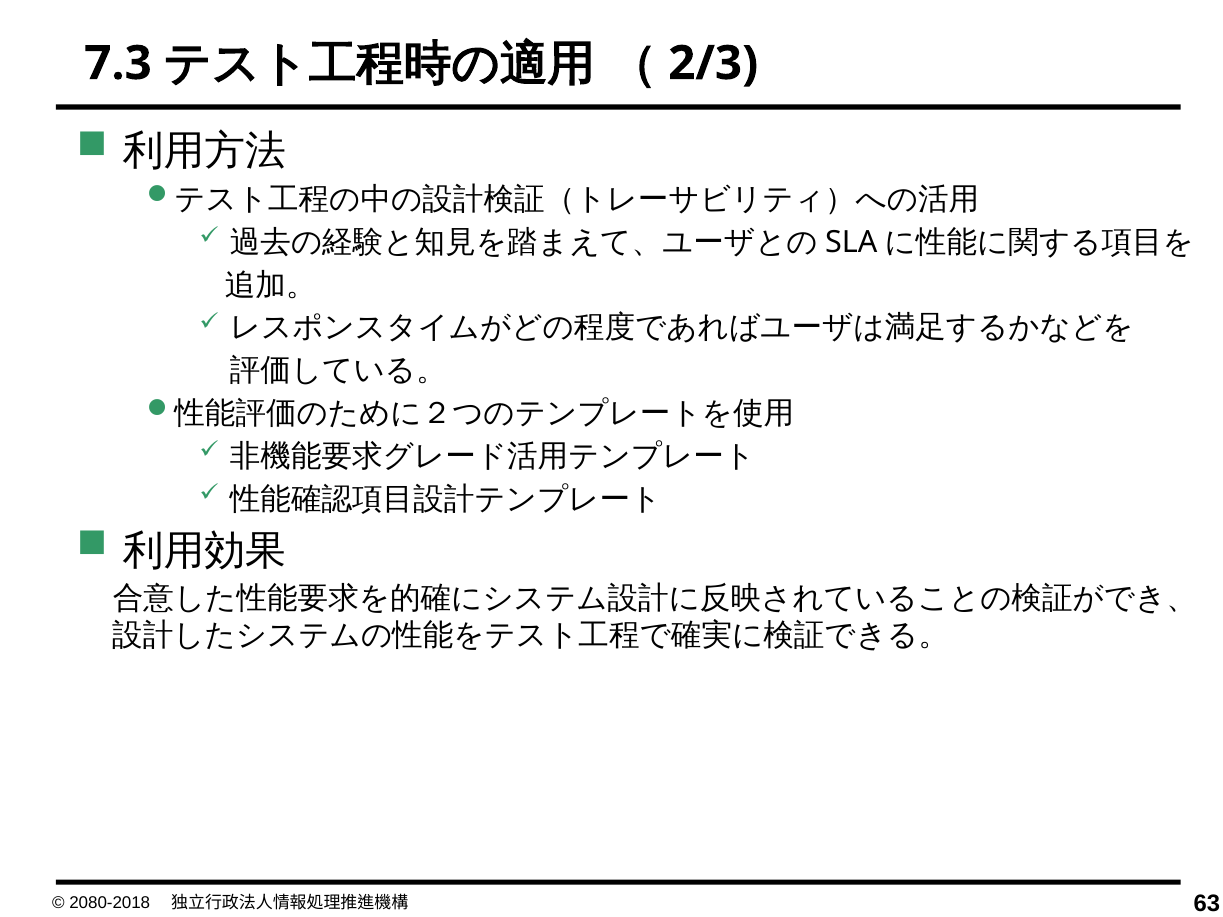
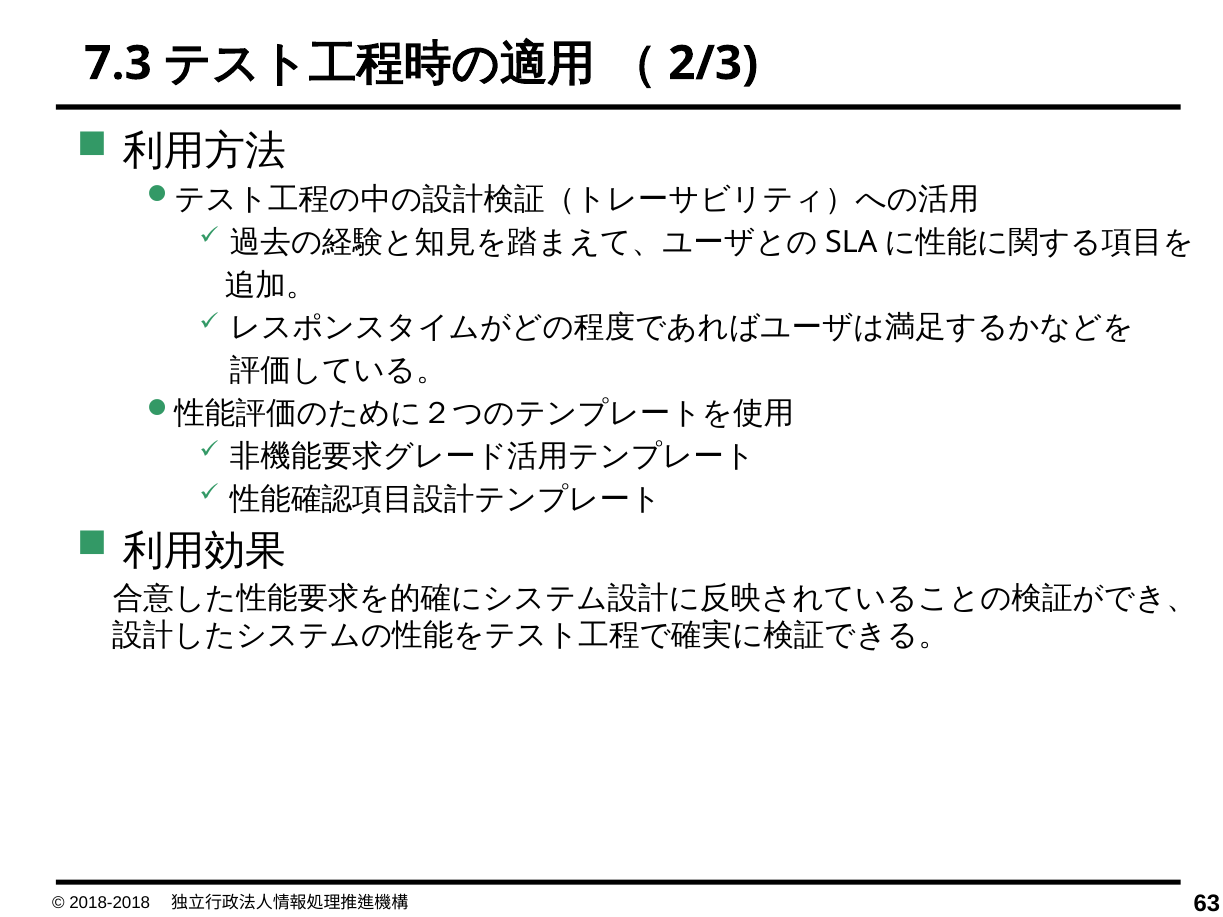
2080-2018: 2080-2018 -> 2018-2018 (110, 904)
